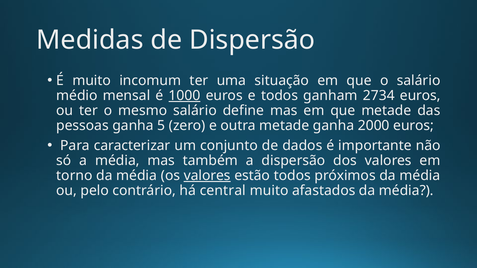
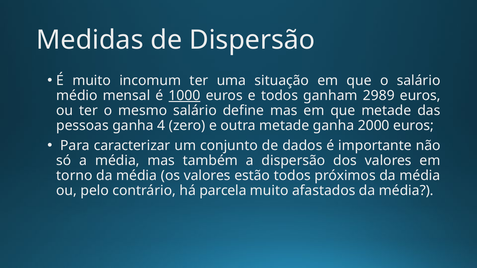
2734: 2734 -> 2989 (379, 96)
5: 5 -> 4 (161, 126)
valores underline: present -> none (207, 176)
central: central -> parcela (223, 191)
